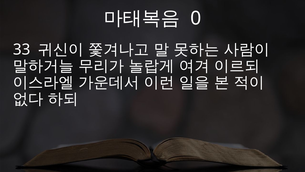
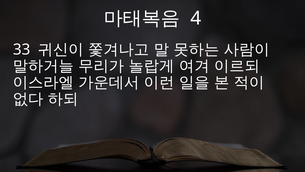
0: 0 -> 4 (196, 18)
